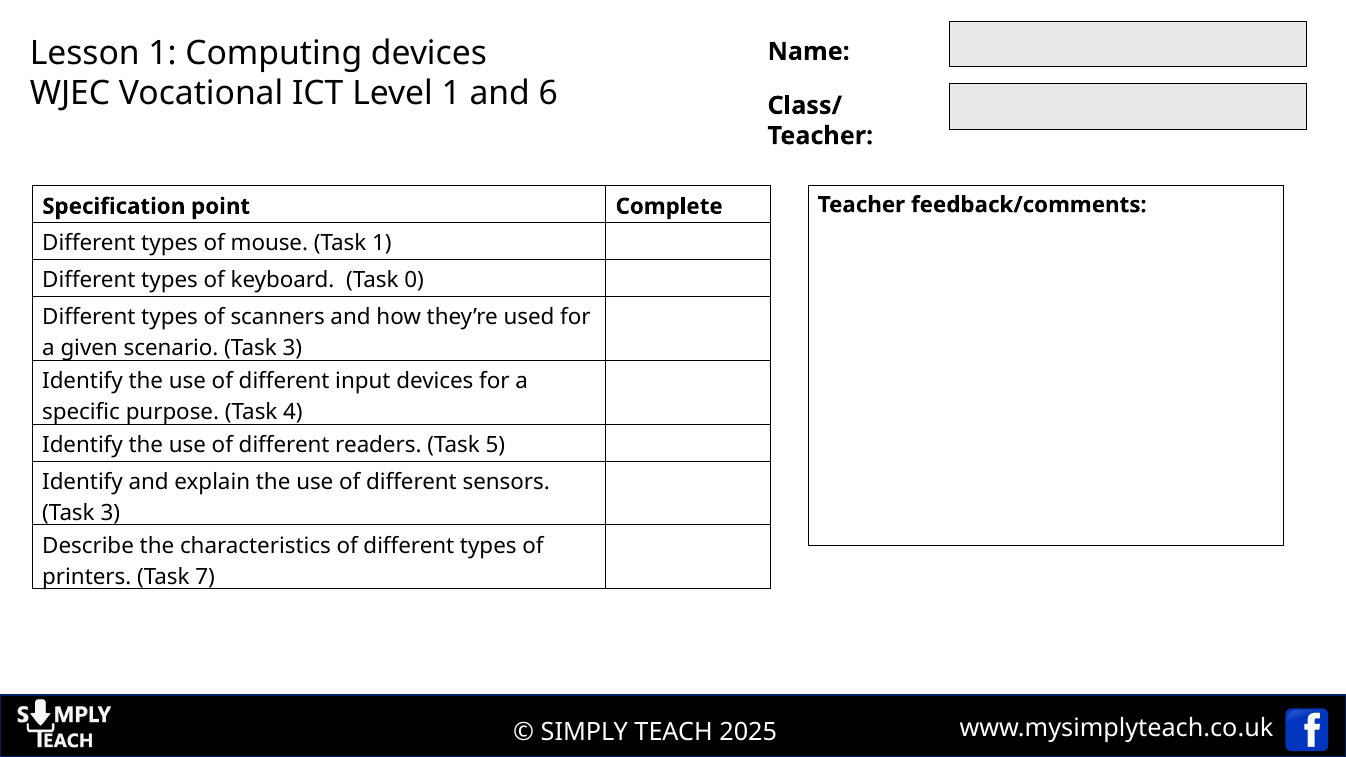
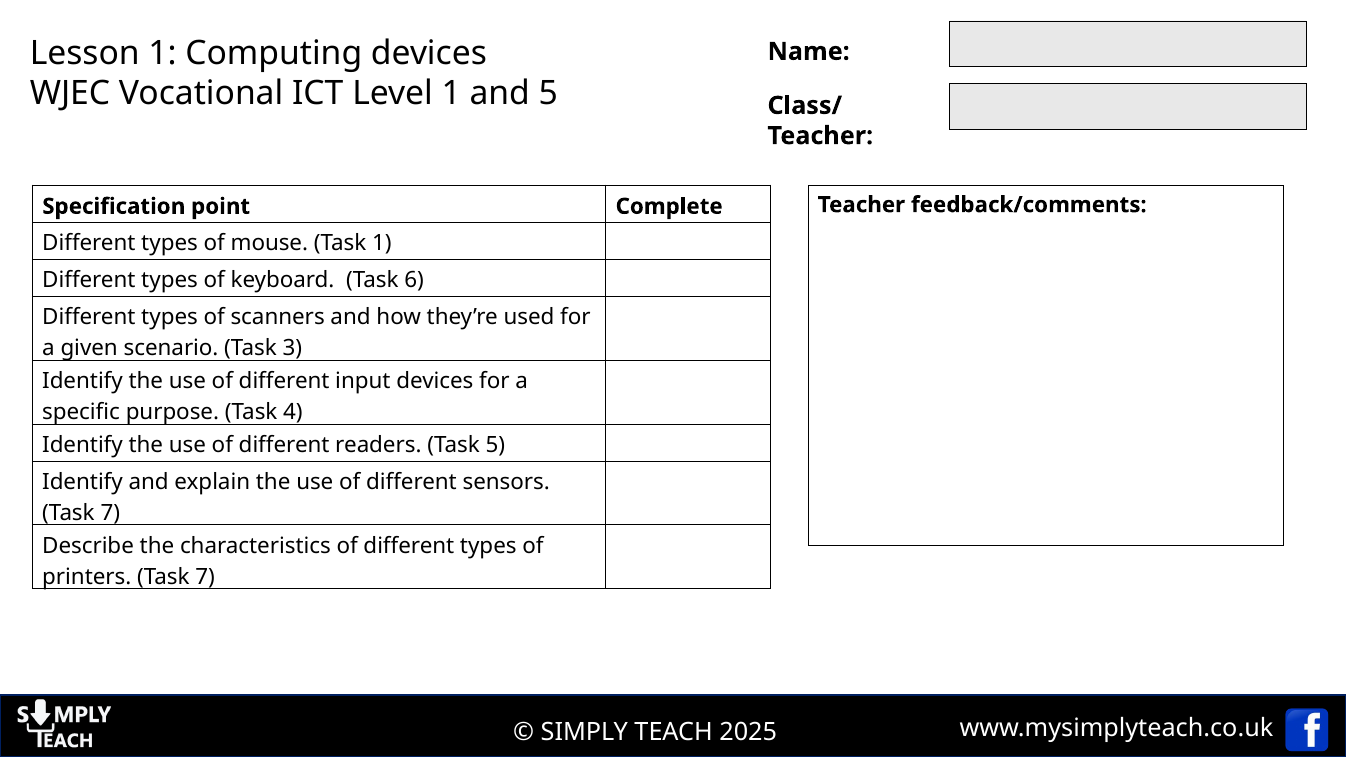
and 6: 6 -> 5 (548, 93)
0: 0 -> 6 (414, 281)
3: 3 -> 7 (110, 513)
